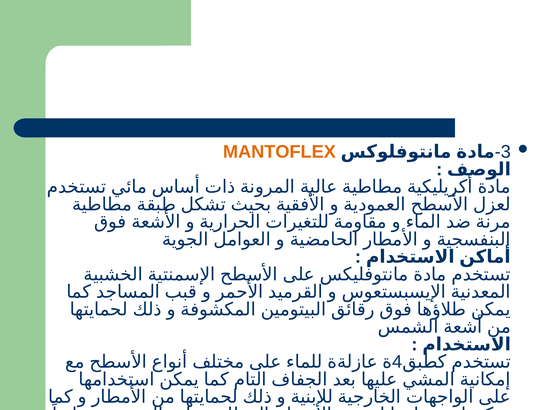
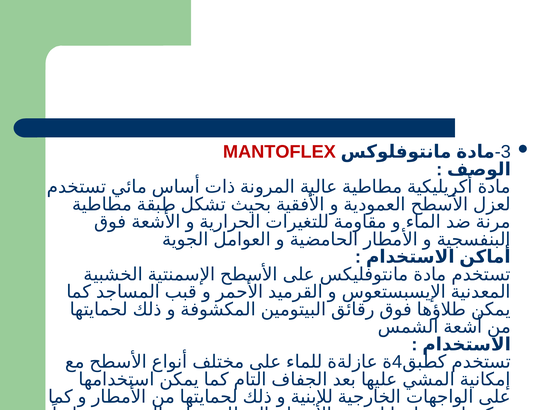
MANTOFLEX colour: orange -> red (279, 152)
